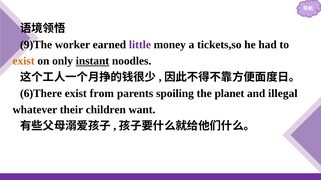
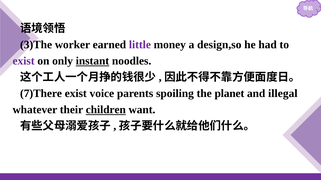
9)The: 9)The -> 3)The (36, 45)
tickets,so: tickets,so -> design,so (219, 45)
exist colour: orange -> purple (24, 61)
6)There: 6)There -> 7)There (41, 94)
from: from -> voice (102, 94)
children underline: none -> present (106, 110)
